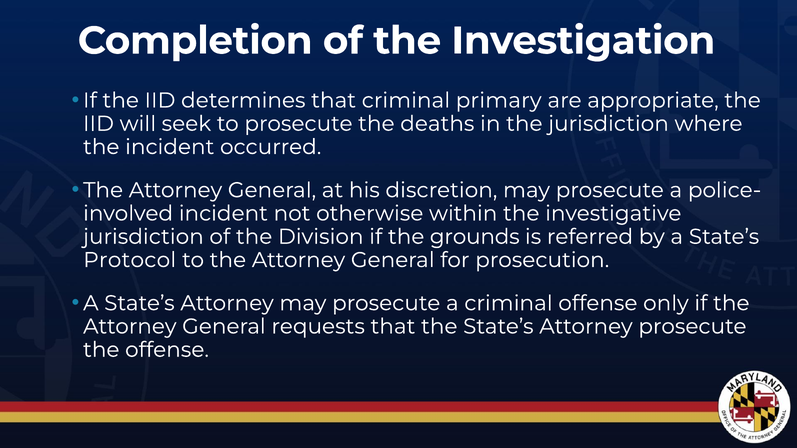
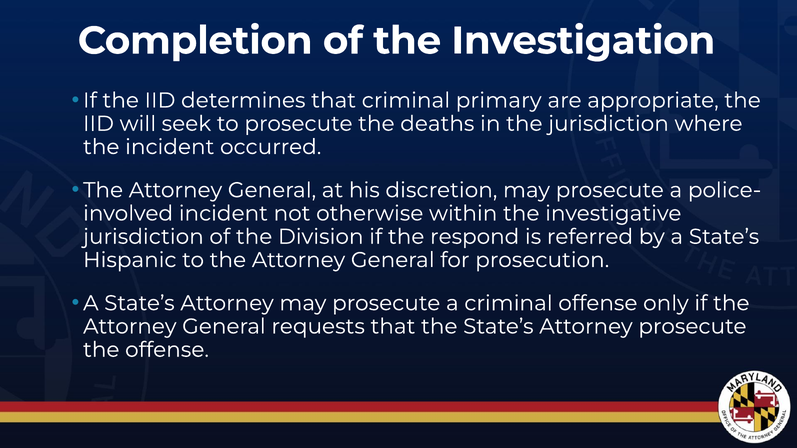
grounds: grounds -> respond (475, 237)
Protocol: Protocol -> Hispanic (130, 260)
